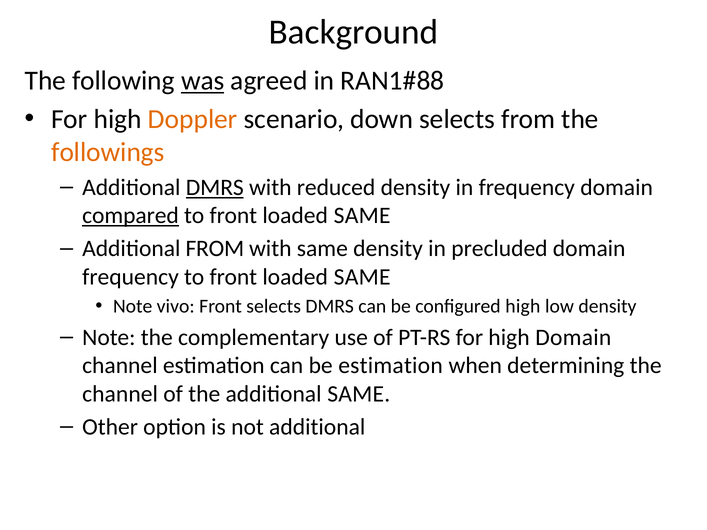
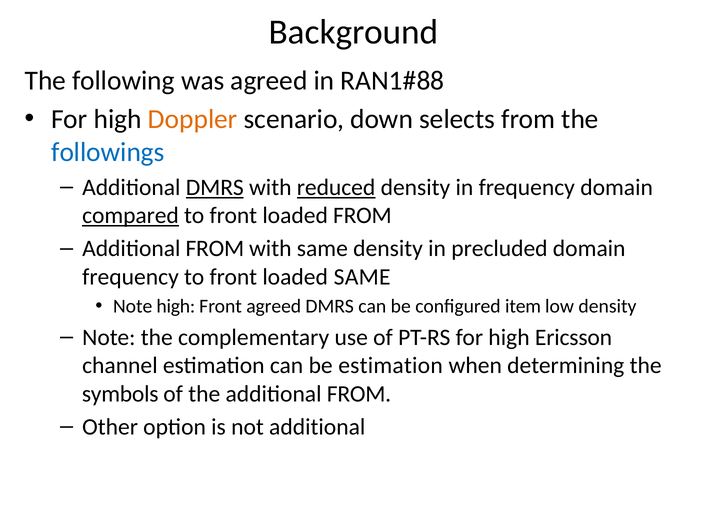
was underline: present -> none (203, 81)
followings colour: orange -> blue (108, 152)
reduced underline: none -> present (336, 188)
SAME: SAME -> FROM (362, 216)
Note vivo: vivo -> high (176, 307)
Front selects: selects -> agreed (274, 307)
configured high: high -> item (523, 307)
high Domain: Domain -> Ericsson (574, 338)
channel: channel -> symbols (120, 394)
the additional SAME: SAME -> FROM (359, 394)
